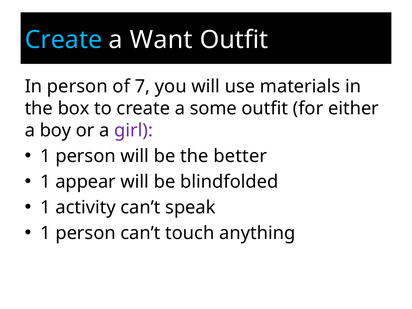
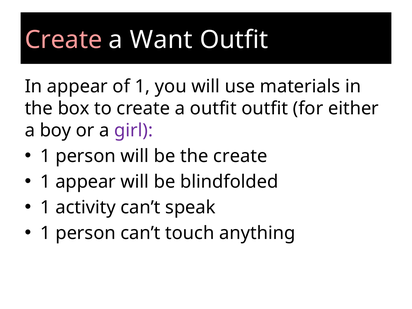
Create colour: light blue -> pink (63, 40)
In person: person -> appear (77, 86)
of 7: 7 -> 1 (142, 86)
a some: some -> outfit (213, 108)
the better: better -> create (240, 156)
